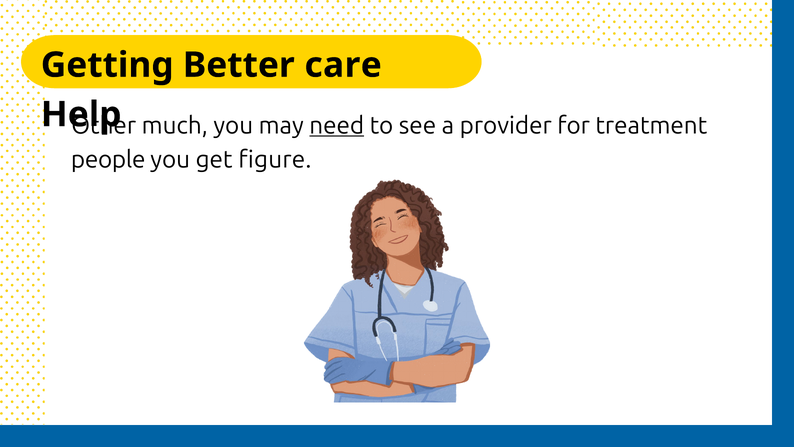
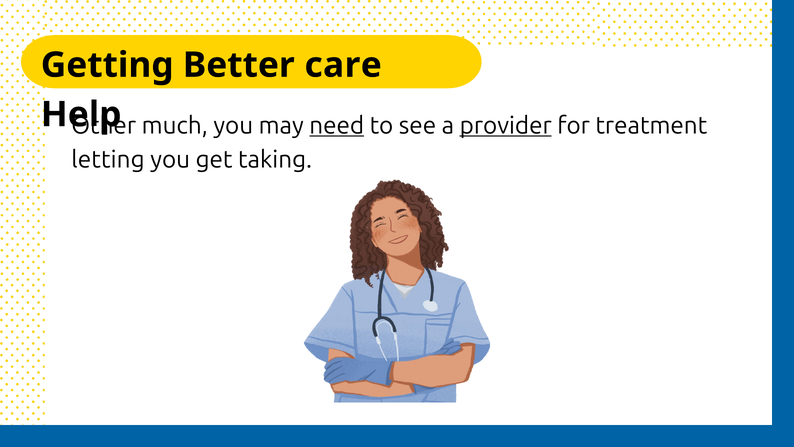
provider underline: none -> present (506, 125)
people: people -> letting (108, 159)
figure: figure -> taking (275, 159)
